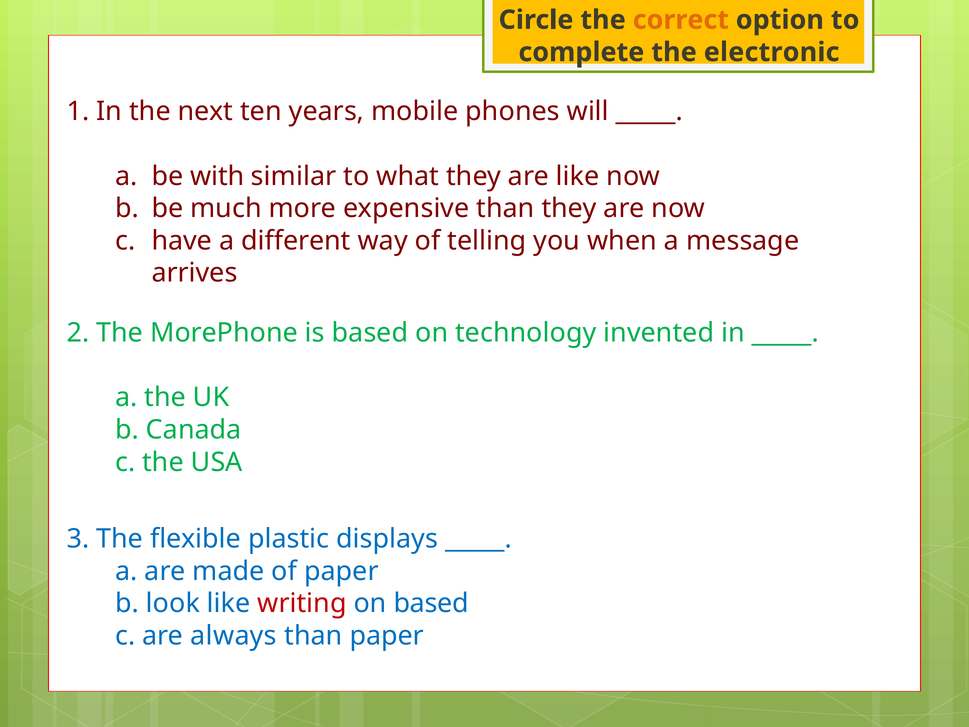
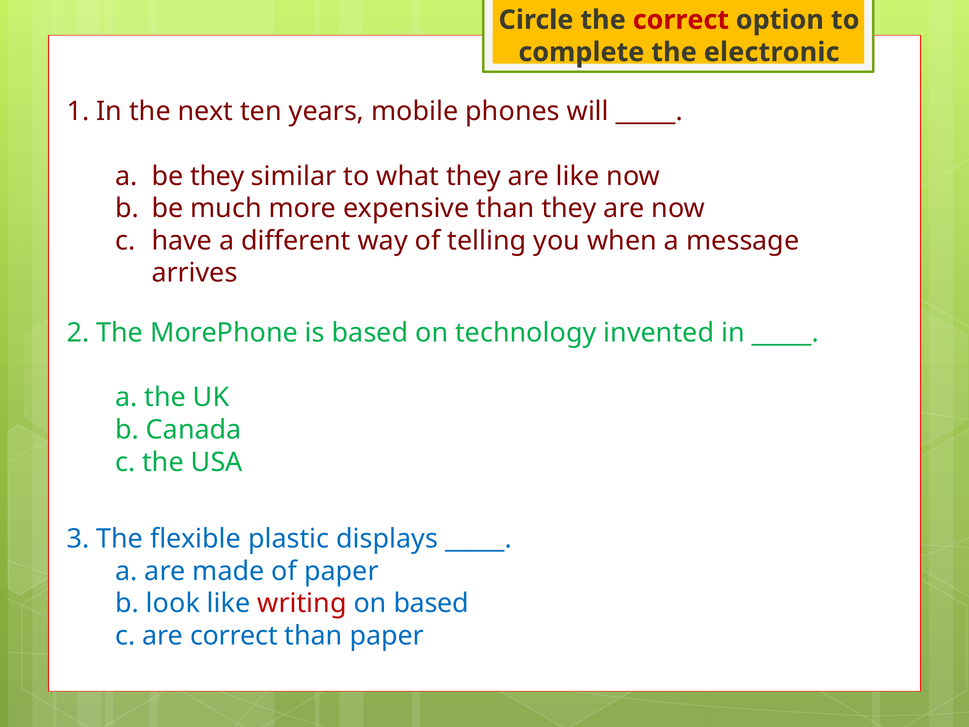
correct colour: orange -> red (681, 20)
be with: with -> they (217, 176)
are always: always -> correct (234, 636)
